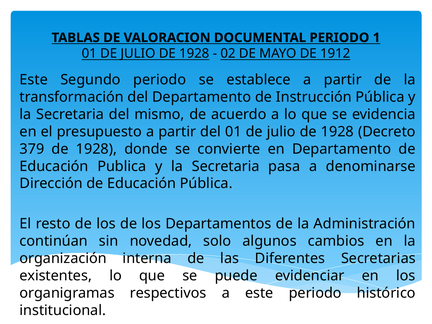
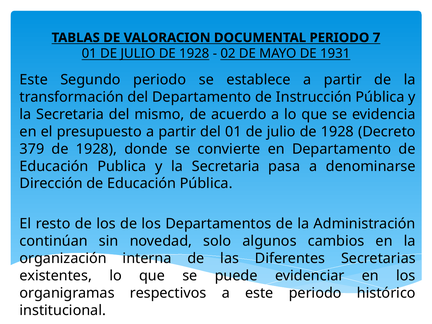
1: 1 -> 7 (377, 38)
1912: 1912 -> 1931 (335, 54)
